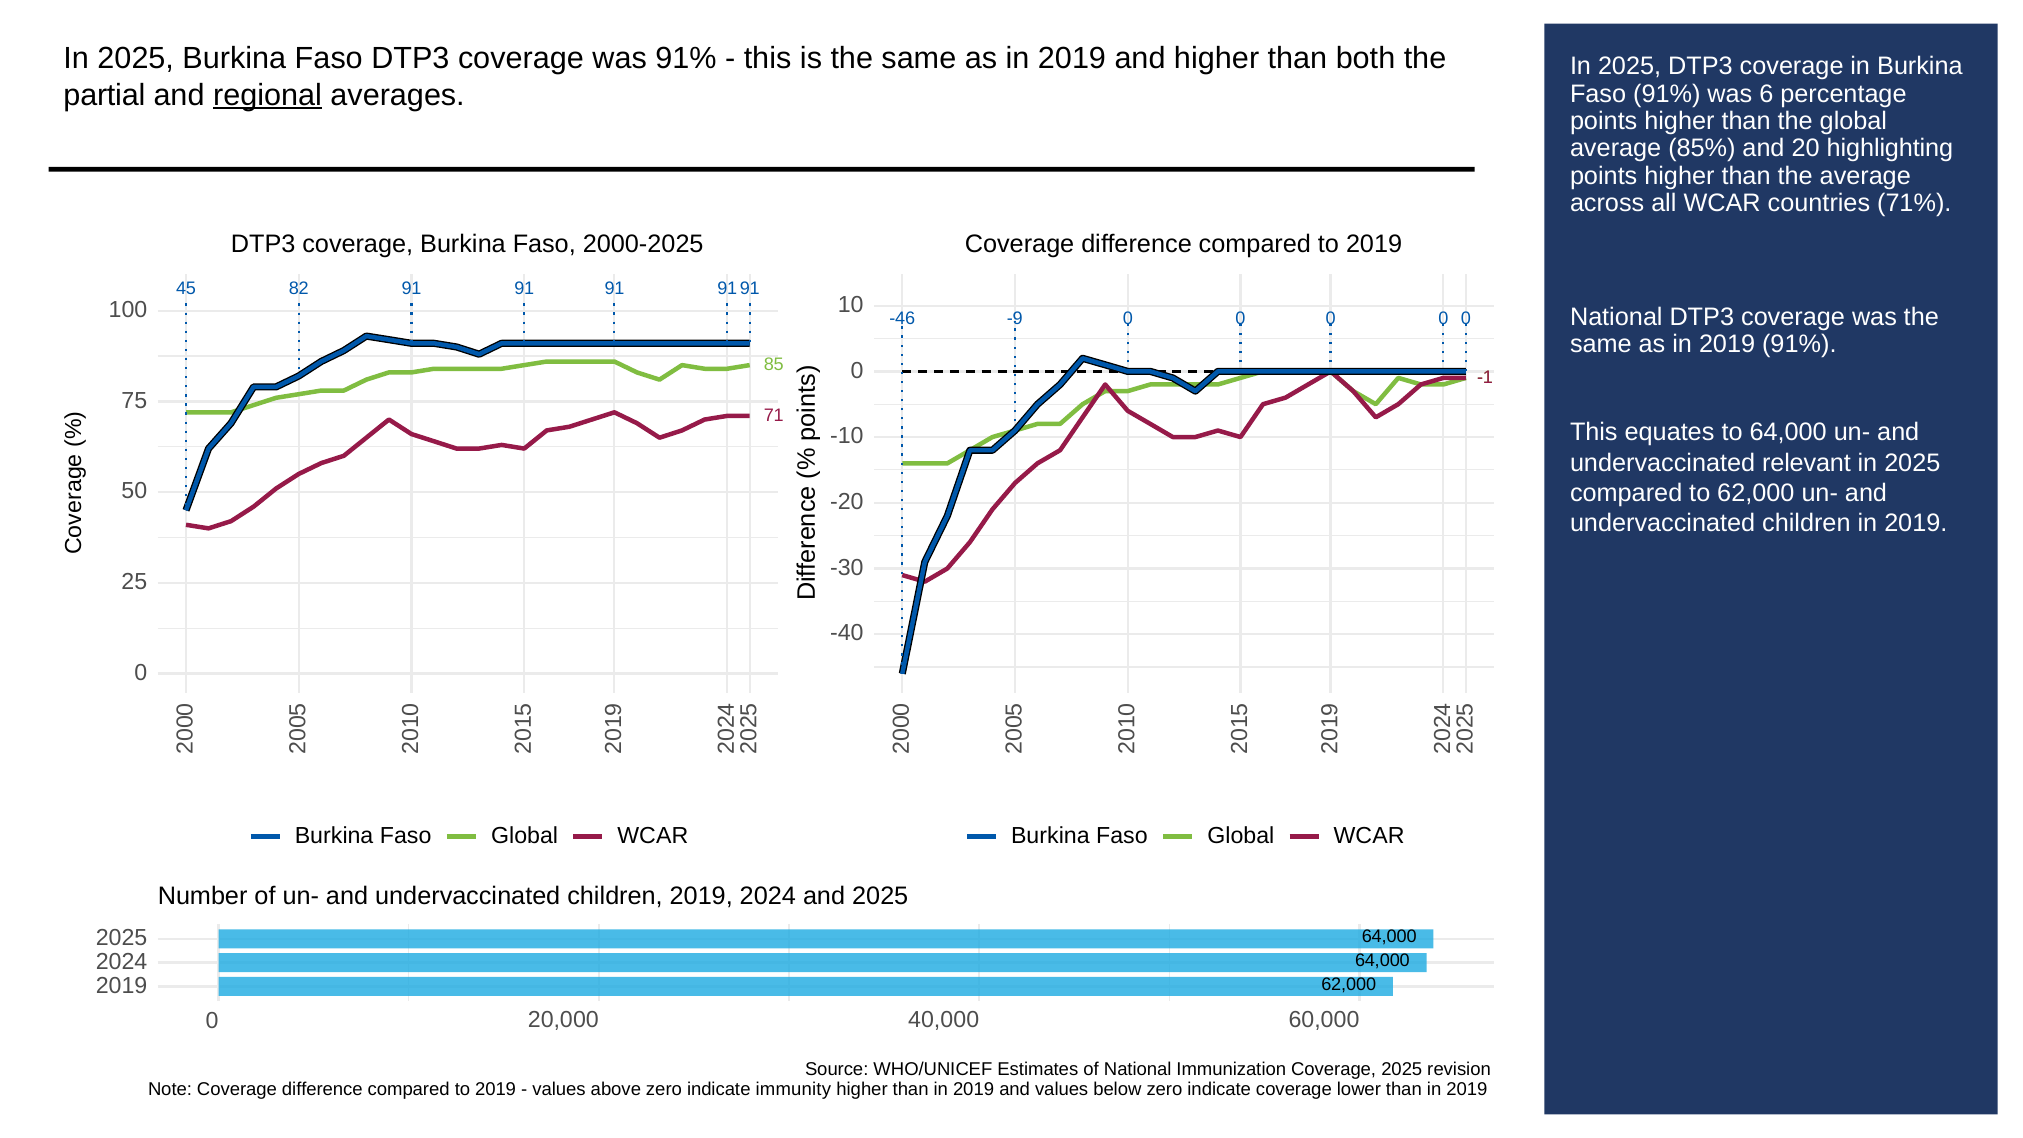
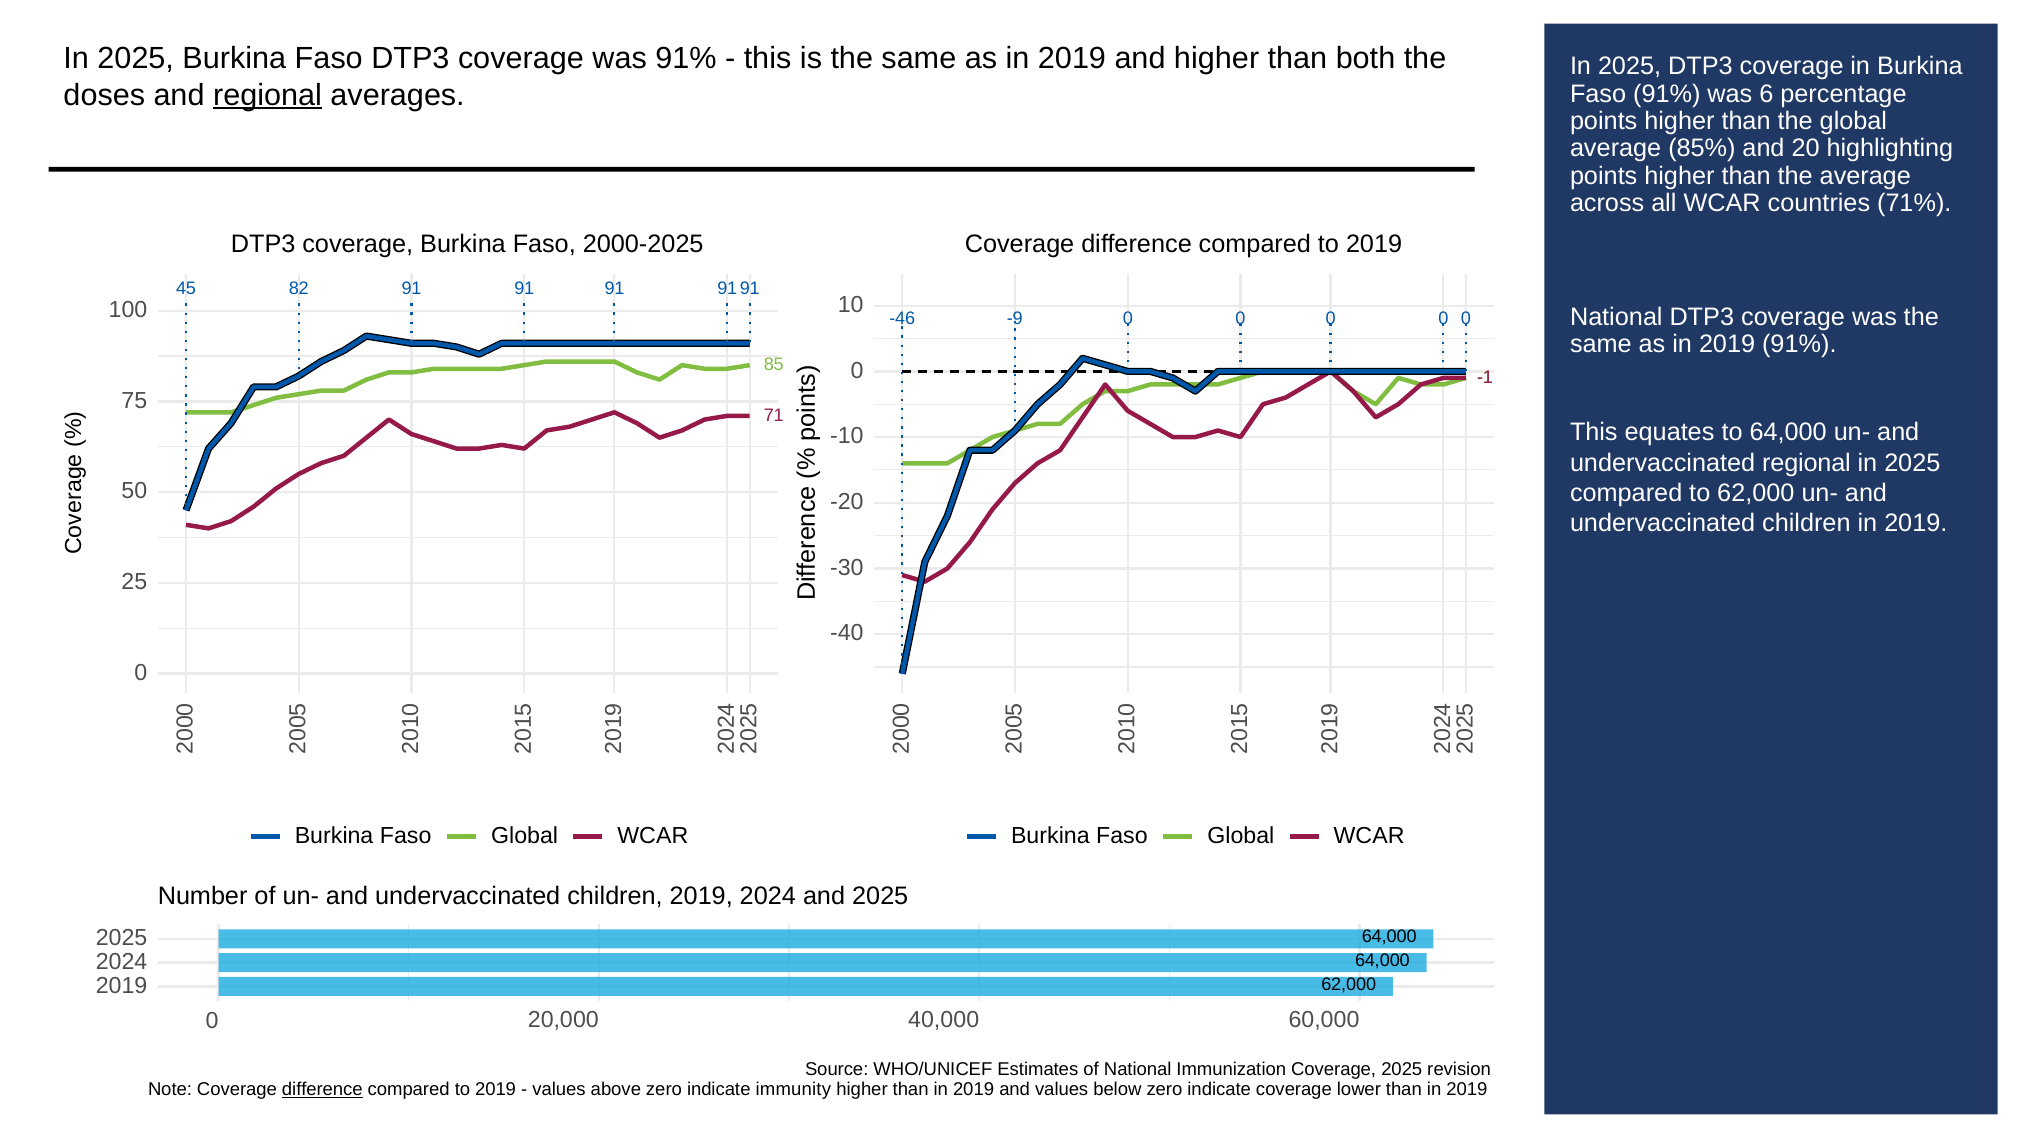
partial: partial -> doses (104, 95)
undervaccinated relevant: relevant -> regional (1807, 463)
difference underline: none -> present (322, 1090)
